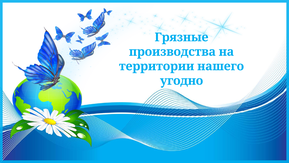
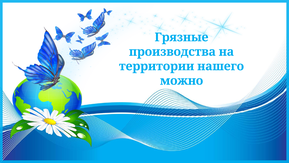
угодно: угодно -> можно (182, 81)
